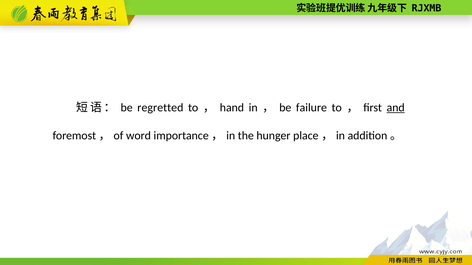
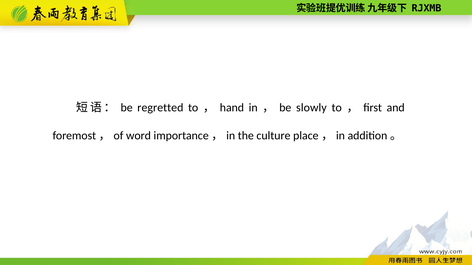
failure: failure -> slowly (311, 108)
and underline: present -> none (396, 108)
hunger: hunger -> culture (273, 136)
